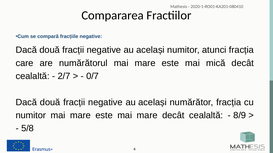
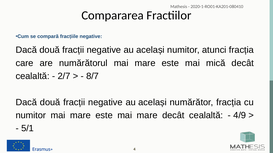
0/7: 0/7 -> 8/7 (93, 76)
8/9: 8/9 -> 4/9 (240, 116)
5/8: 5/8 -> 5/1 (28, 129)
